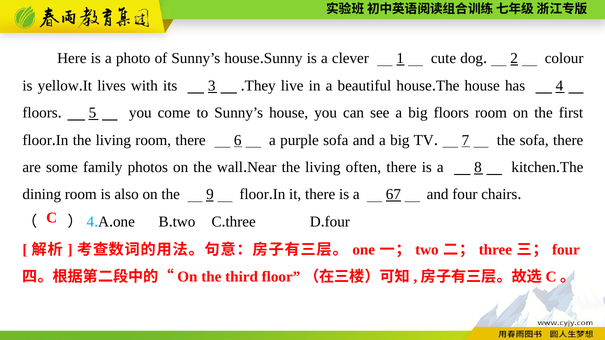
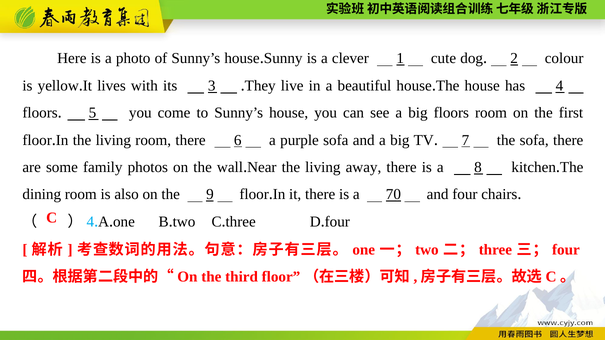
often: often -> away (363, 167)
67: 67 -> 70 (393, 195)
